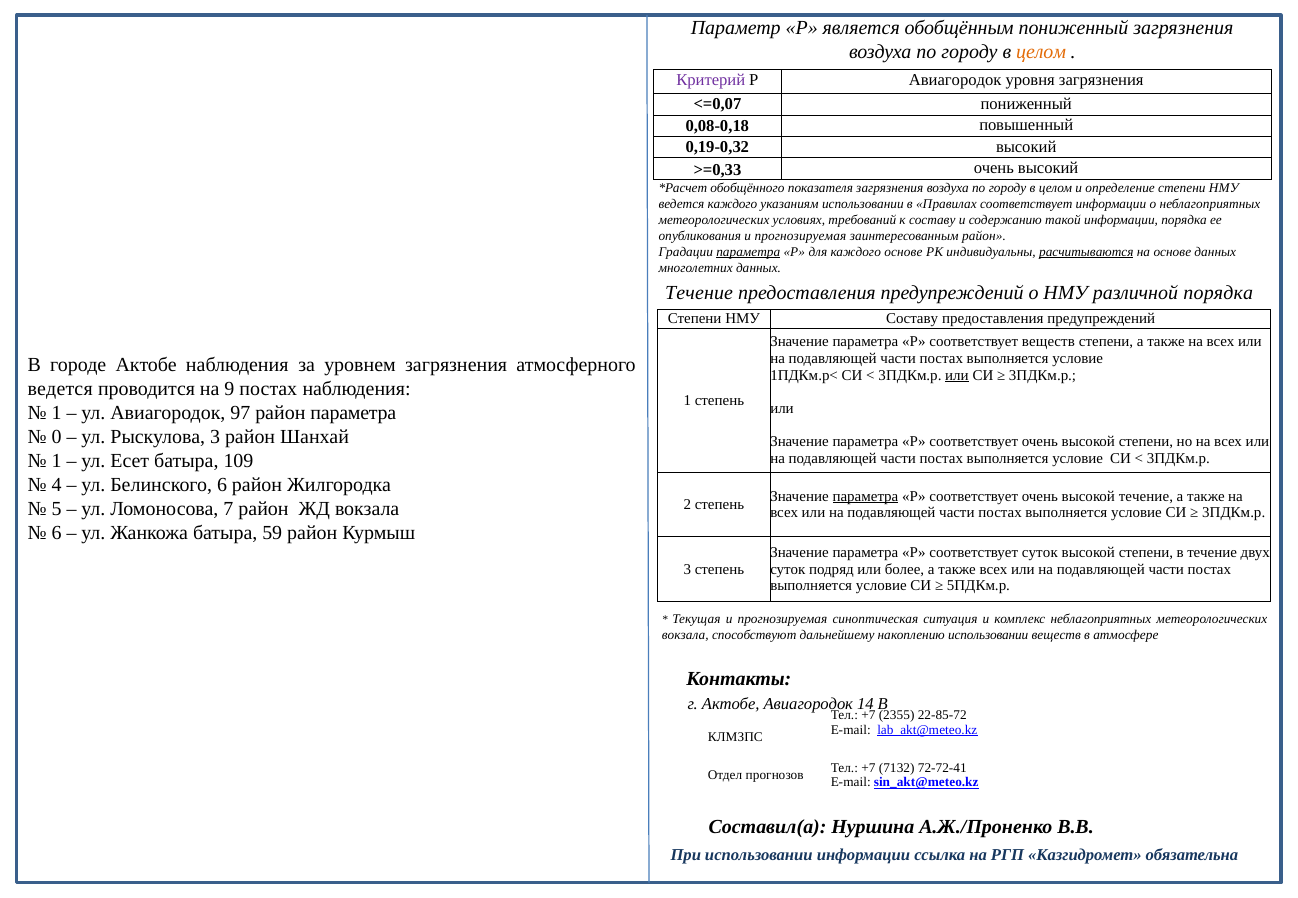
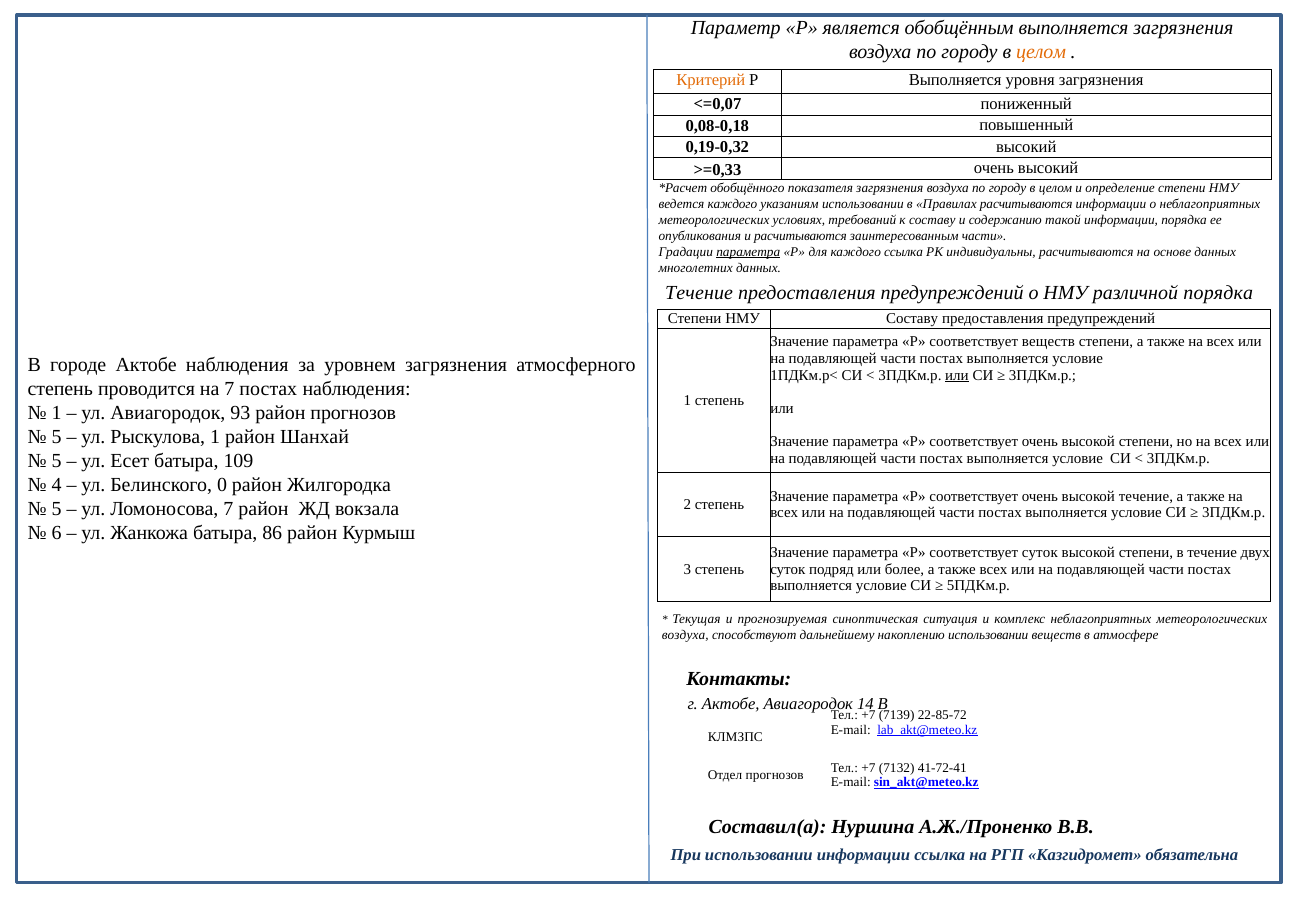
обобщённым пониженный: пониженный -> выполняется (1074, 28)
Критерий colour: purple -> orange (711, 80)
Р Авиагородок: Авиагородок -> Выполняется (955, 80)
Правилах соответствует: соответствует -> расчитываются (1026, 204)
опубликования и прогнозируемая: прогнозируемая -> расчитываются (801, 236)
заинтересованным район: район -> части (984, 236)
каждого основе: основе -> ссылка (904, 252)
расчитываются underline: present -> none (1086, 252)
ведется: ведется -> степень (60, 390)
на 9: 9 -> 7 (229, 390)
97: 97 -> 93 (240, 414)
район параметра: параметра -> прогнозов (353, 414)
0: 0 -> 5 (57, 437)
Рыскулова 3: 3 -> 1 (215, 437)
1: 1 -> 5 (57, 461)
Белинского 6: 6 -> 0 (222, 485)
параметра underline: present -> none (865, 497)
59: 59 -> 86 (272, 533)
вокзала: вокзала -> воздуха (685, 636)
2355: 2355 -> 7139 (897, 715)
72-72-41: 72-72-41 -> 41-72-41 (942, 768)
